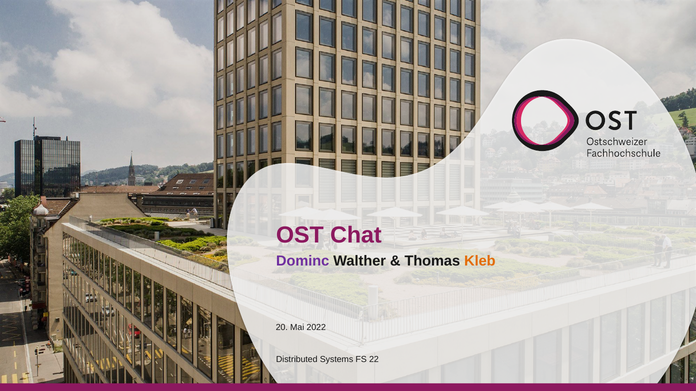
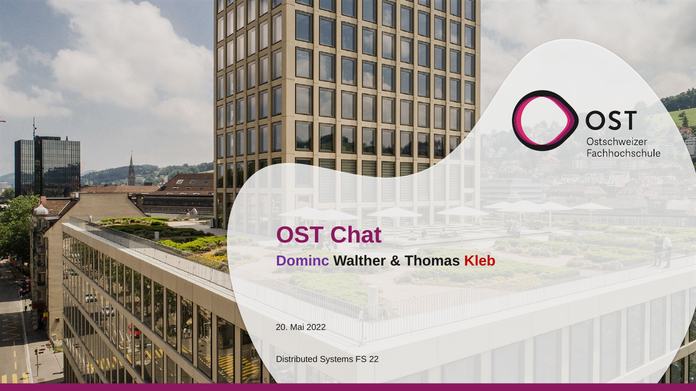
Kleb colour: orange -> red (480, 261)
